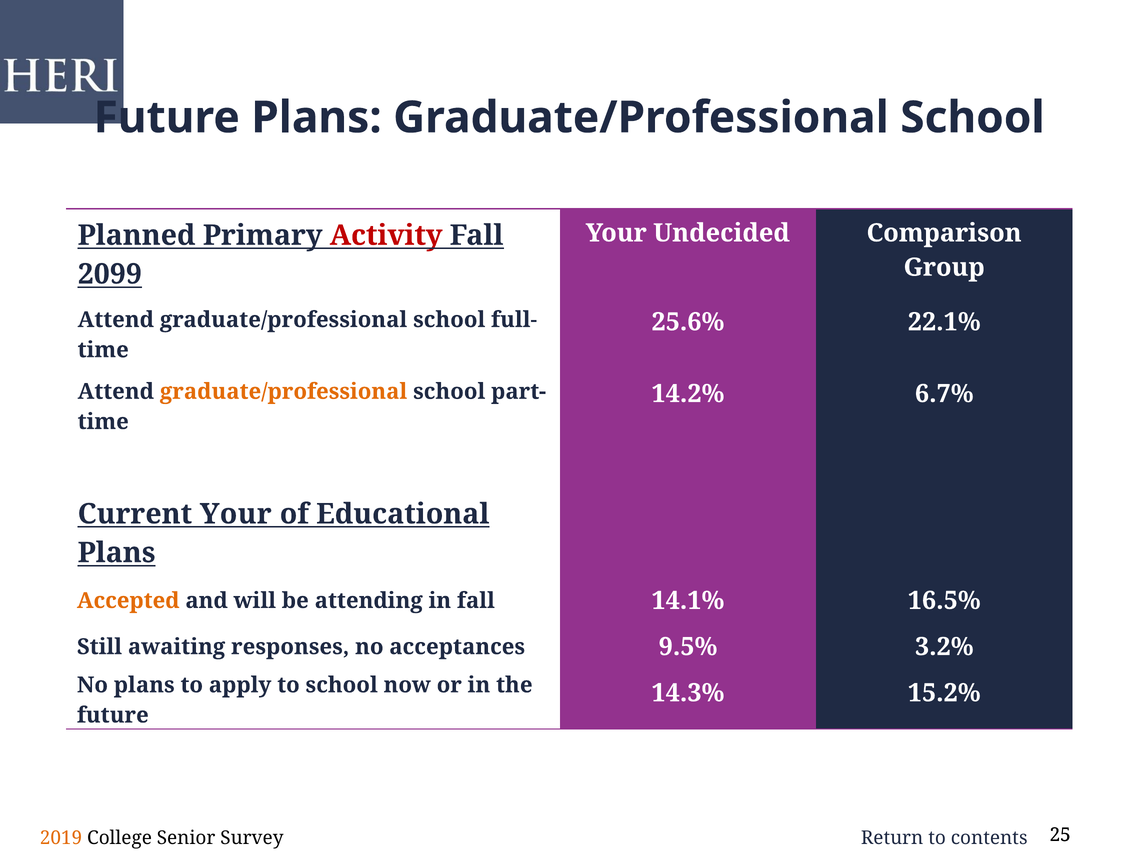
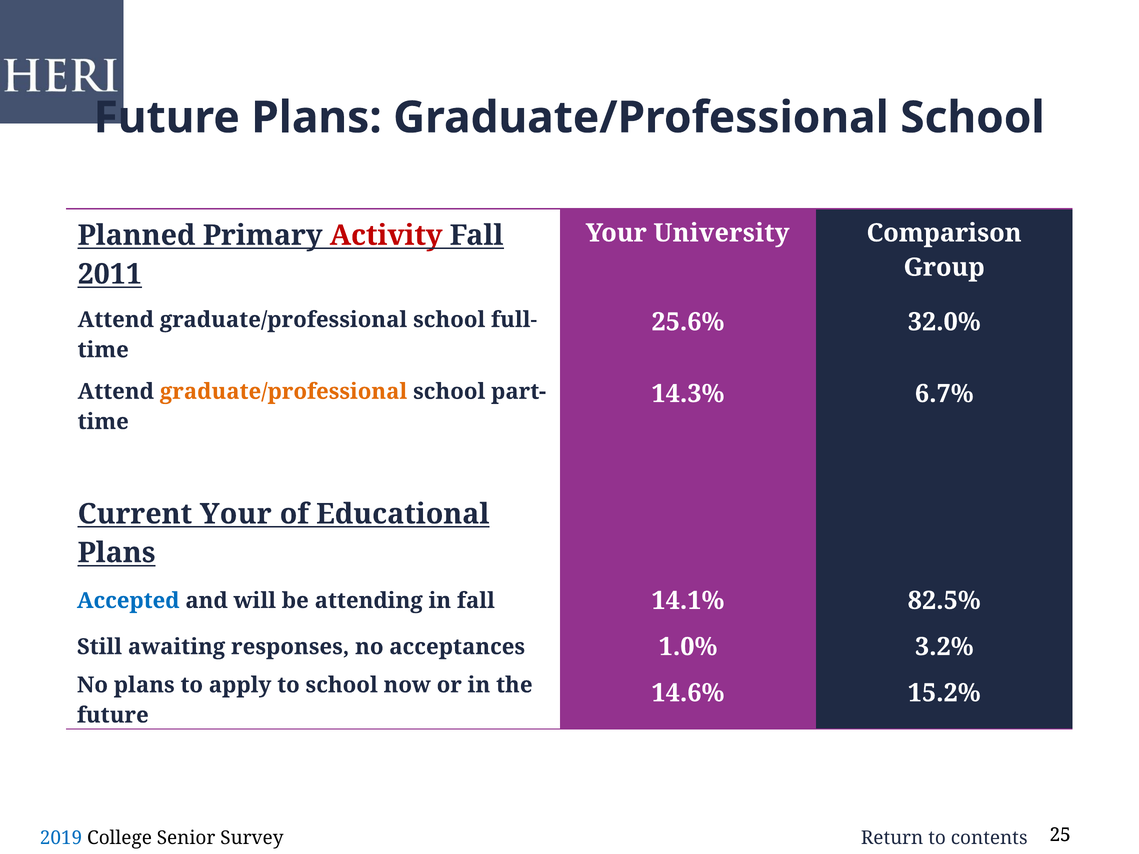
Undecided: Undecided -> University (721, 233)
2099: 2099 -> 2011 (110, 274)
22.1%: 22.1% -> 32.0% (944, 322)
14.2%: 14.2% -> 14.3% (688, 394)
Accepted colour: orange -> blue (128, 601)
16.5%: 16.5% -> 82.5% (944, 601)
9.5%: 9.5% -> 1.0% (688, 647)
14.3%: 14.3% -> 14.6% (688, 693)
2019 colour: orange -> blue (61, 838)
